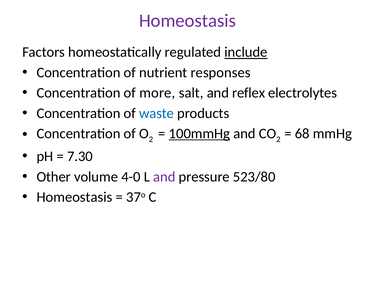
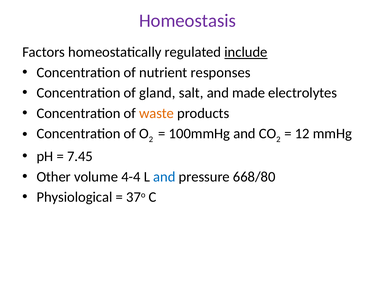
more: more -> gland (157, 93)
reflex: reflex -> made (249, 93)
waste colour: blue -> orange (157, 113)
100mmHg underline: present -> none (199, 134)
68: 68 -> 12 (302, 134)
7.30: 7.30 -> 7.45 (80, 157)
4-0: 4-0 -> 4-4 (131, 177)
and colour: purple -> blue (164, 177)
523/80: 523/80 -> 668/80 (254, 177)
Homeostasis: Homeostasis -> Physiological (74, 197)
